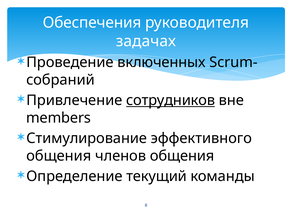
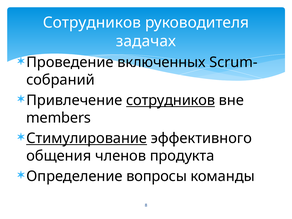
Обеспечения: Обеспечения -> Сотрудников (92, 23)
Стимулирование underline: none -> present (87, 138)
членов общения: общения -> продукта (182, 156)
текущий: текущий -> вопросы (157, 176)
